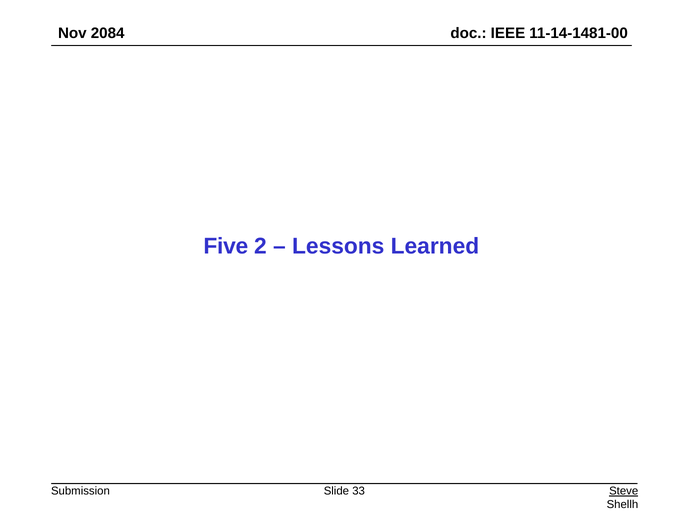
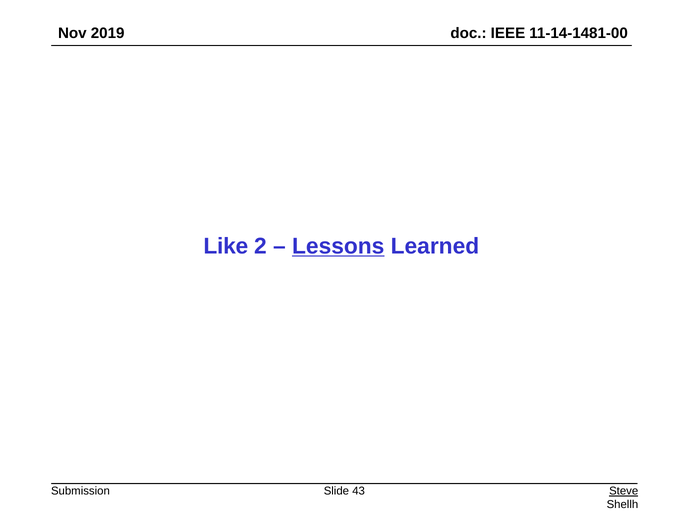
2084: 2084 -> 2019 (108, 33)
Five: Five -> Like (226, 246)
Lessons underline: none -> present (338, 246)
33: 33 -> 43 (359, 491)
